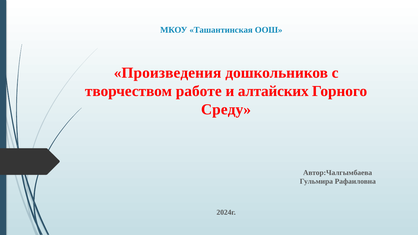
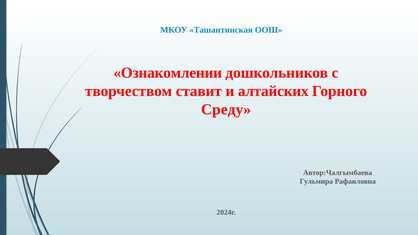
Произведения: Произведения -> Ознакомлении (168, 73)
работе: работе -> ставит (199, 91)
